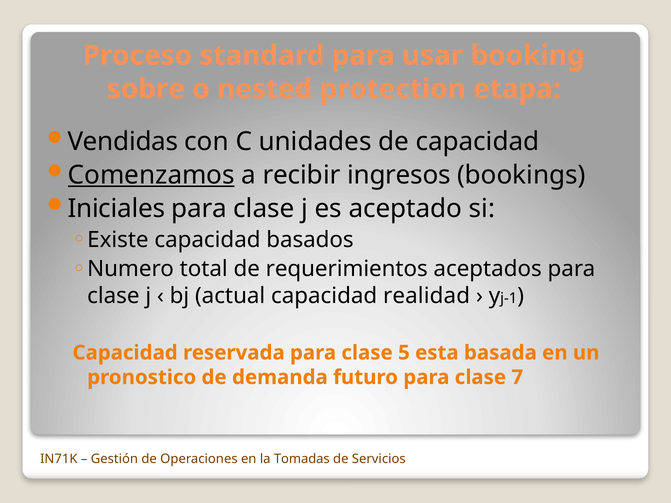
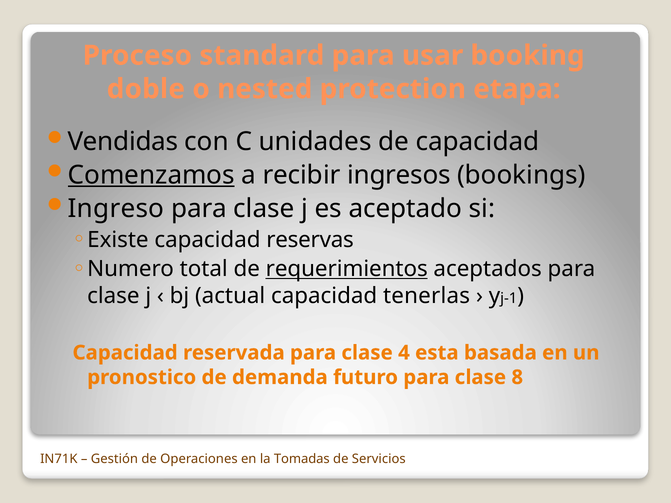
sobre: sobre -> doble (146, 89)
Iniciales: Iniciales -> Ingreso (116, 209)
basados: basados -> reservas (310, 240)
requerimientos underline: none -> present (347, 269)
realidad: realidad -> tenerlas (427, 296)
5: 5 -> 4 (404, 353)
7: 7 -> 8 (517, 377)
